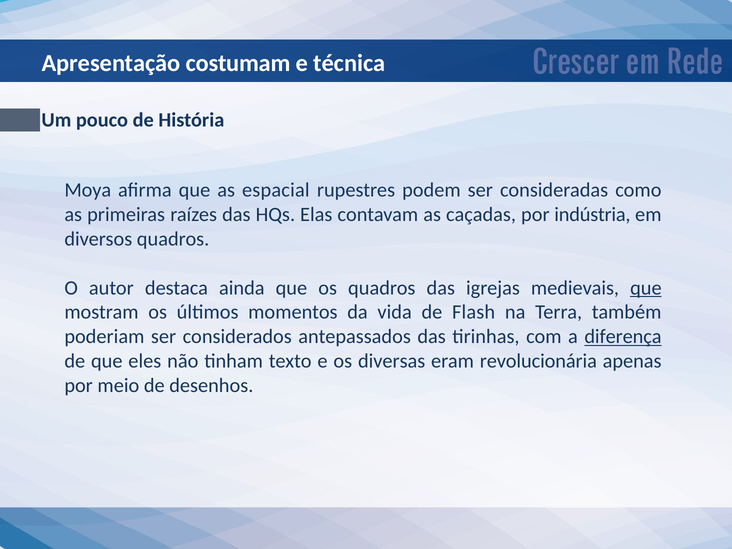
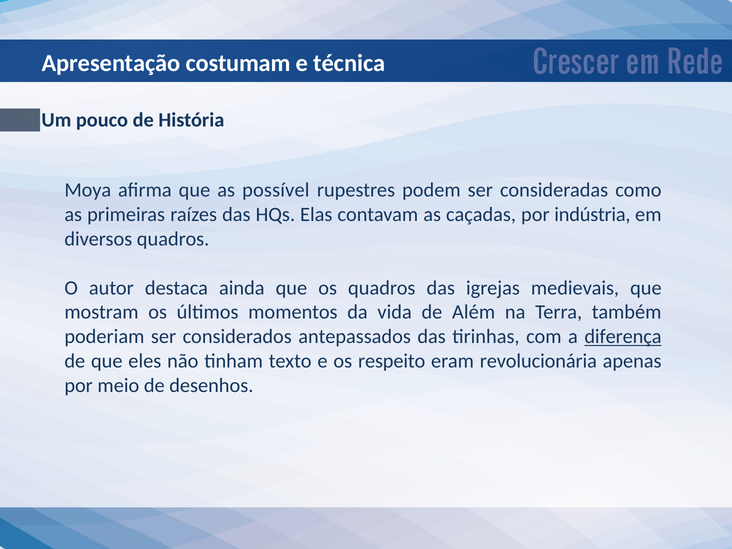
espacial: espacial -> possível (276, 190)
que underline: present -> none (646, 288)
Flash: Flash -> Além (474, 312)
diversas: diversas -> respeito (392, 361)
